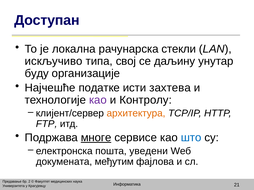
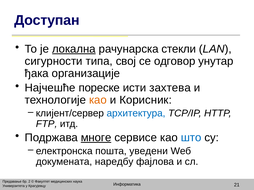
локална underline: none -> present (74, 49)
искључиво: искључиво -> сигурности (54, 61)
даљину: даљину -> одговор (175, 61)
буду: буду -> ђака (37, 74)
податке: податке -> пореске (99, 88)
као colour: purple -> orange (98, 100)
Контролу: Контролу -> Корисник (146, 100)
архитектура colour: orange -> blue (136, 114)
међутим: међутим -> наредбу (114, 162)
